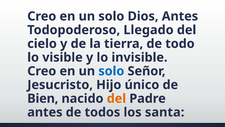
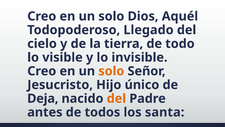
Dios Antes: Antes -> Aquél (180, 16)
solo colour: blue -> orange (111, 71)
Bien: Bien -> Deja (43, 98)
